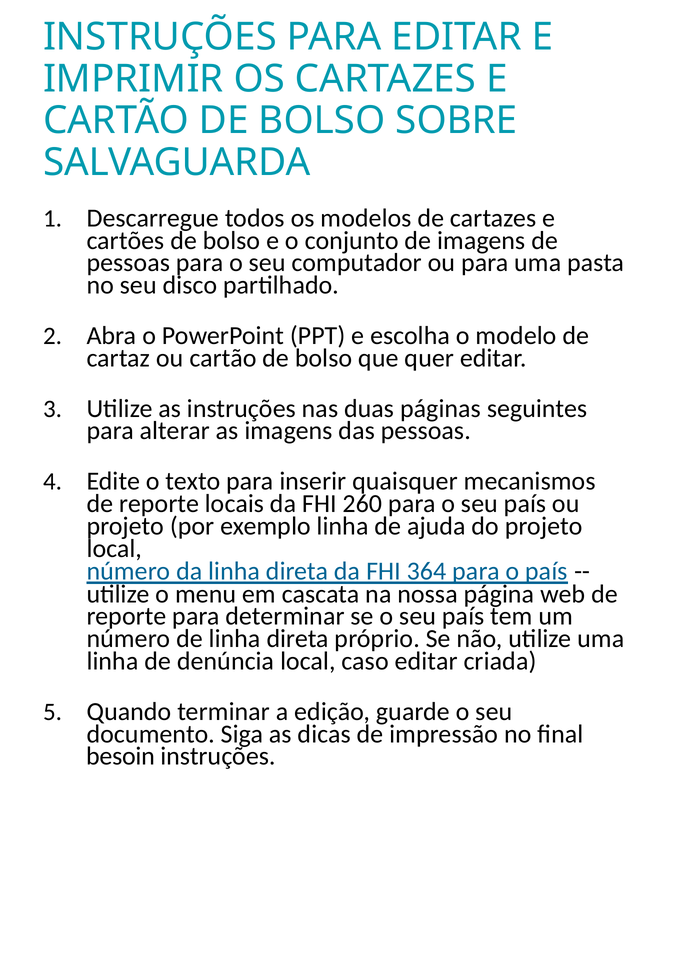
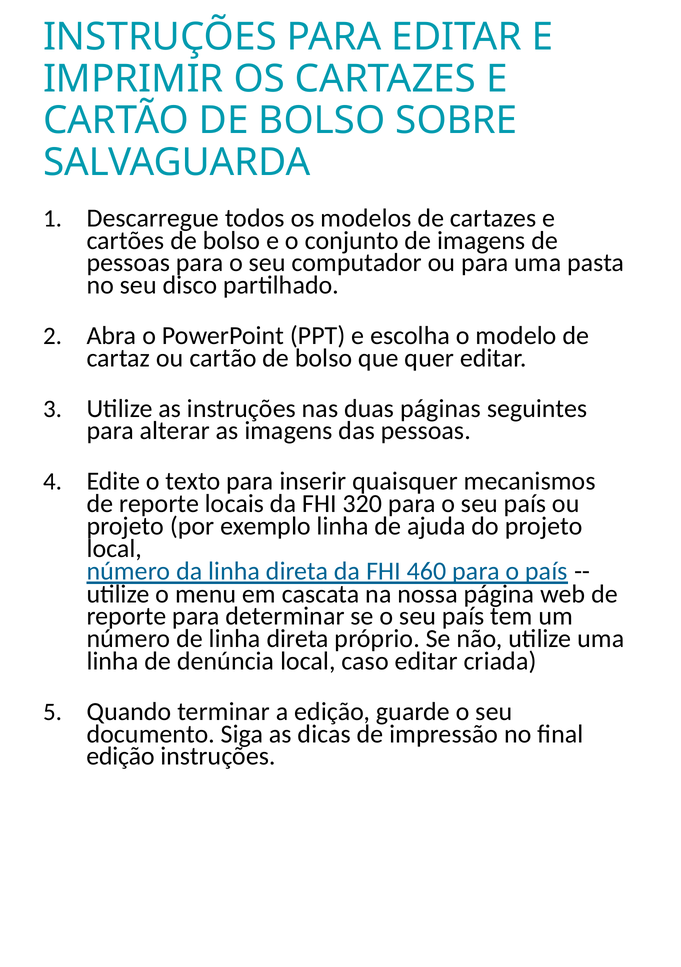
260: 260 -> 320 (362, 504)
364: 364 -> 460 (426, 571)
besoin: besoin -> edição (120, 756)
